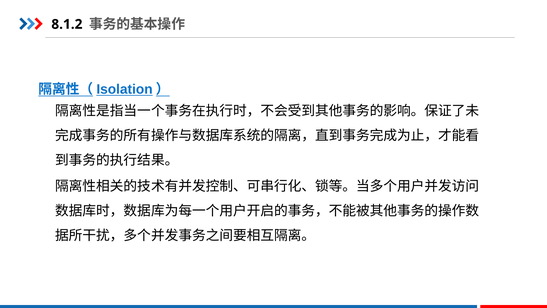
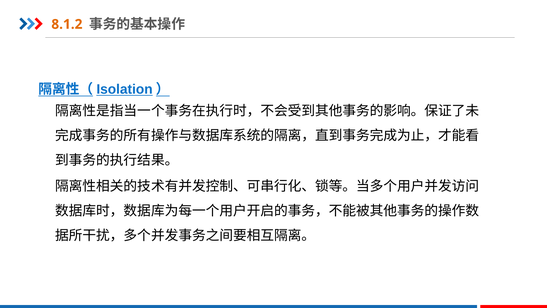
8.1.2 colour: black -> orange (67, 24)
